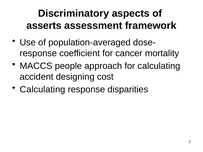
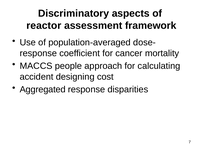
asserts: asserts -> reactor (44, 26)
Calculating: Calculating -> Aggregated (43, 90)
